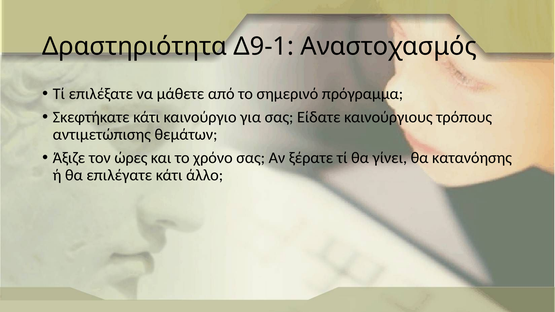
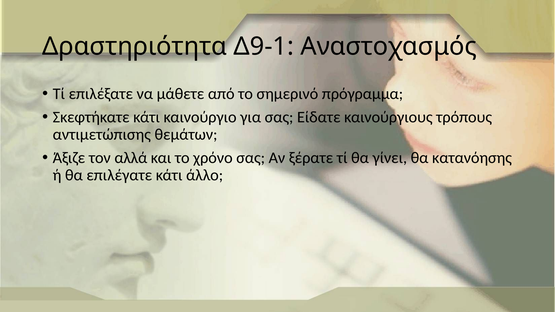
ώρες: ώρες -> αλλά (131, 158)
